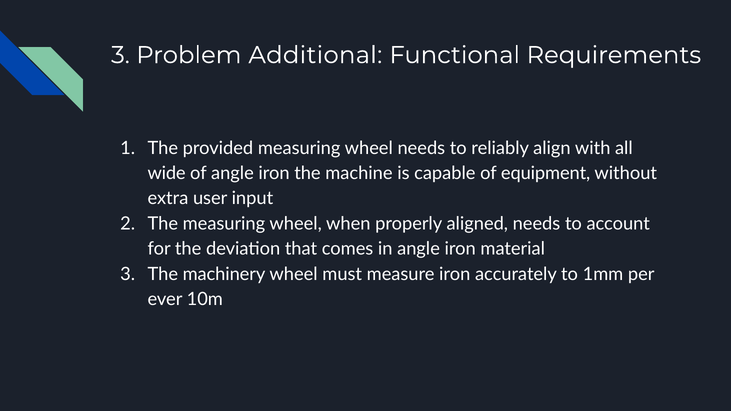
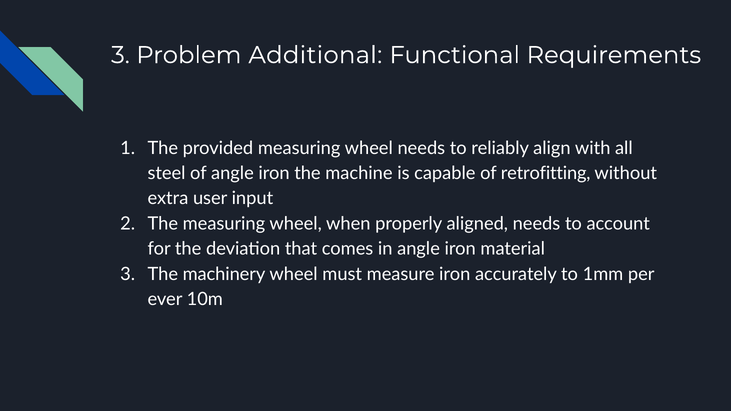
wide: wide -> steel (167, 173)
equipment: equipment -> retrofitting (546, 173)
